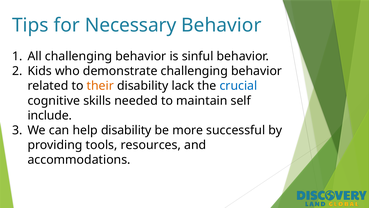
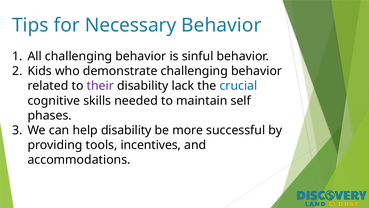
their colour: orange -> purple (100, 86)
include: include -> phases (50, 115)
resources: resources -> incentives (151, 145)
